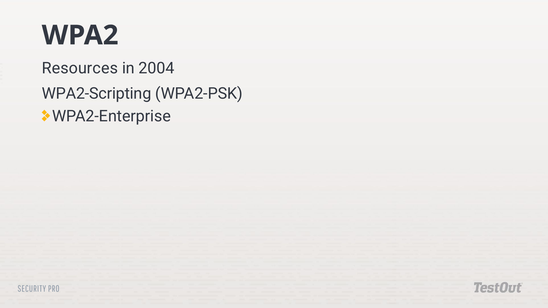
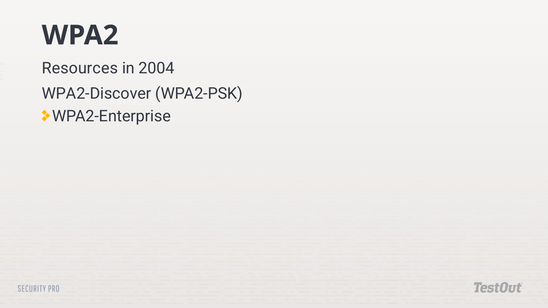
WPA2-Scripting: WPA2-Scripting -> WPA2-Discover (97, 93)
